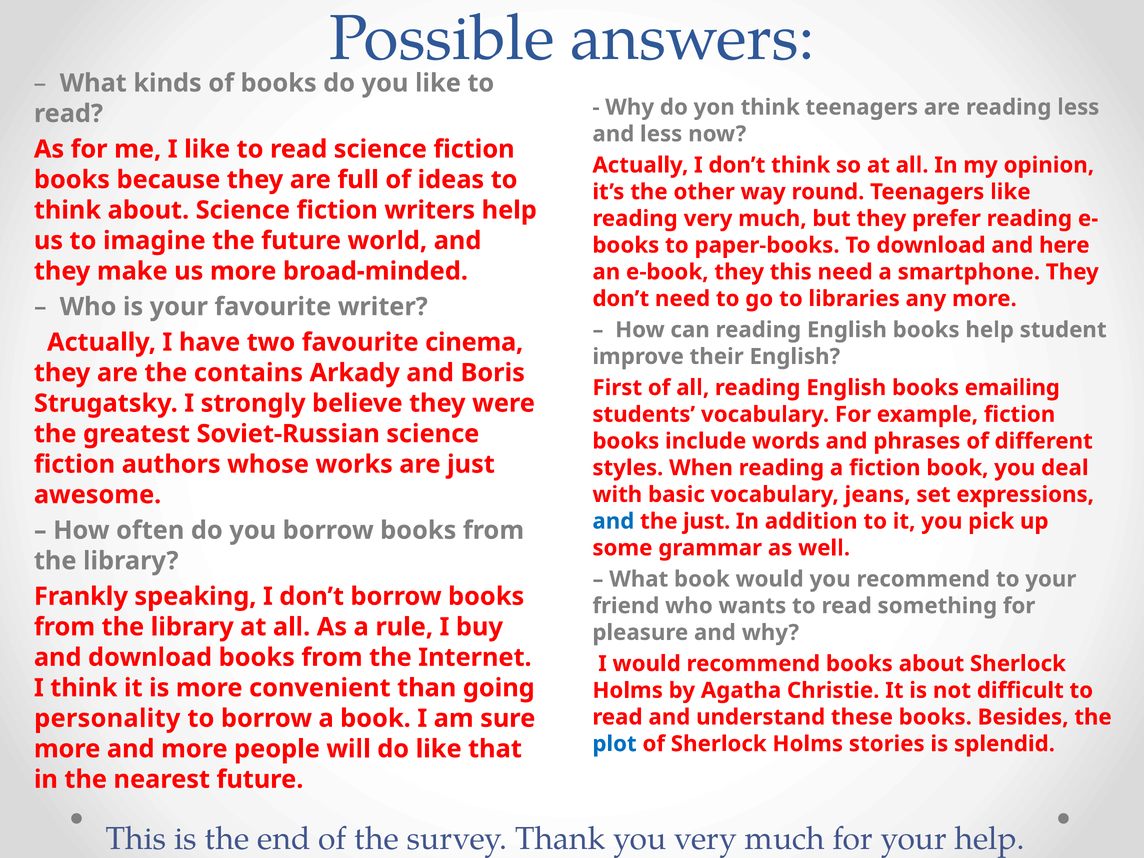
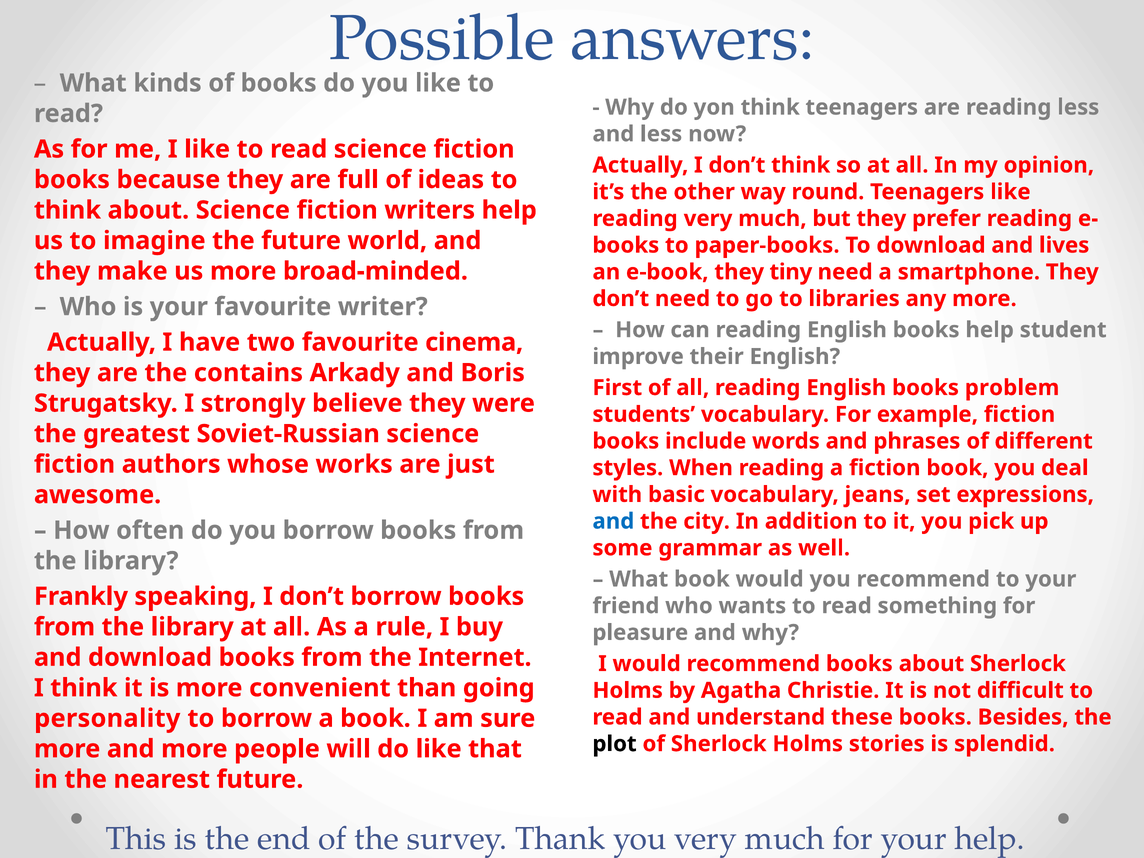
here: here -> lives (1064, 245)
they this: this -> tiny (791, 272)
emailing: emailing -> problem (1012, 388)
the just: just -> city (707, 521)
plot colour: blue -> black (615, 744)
